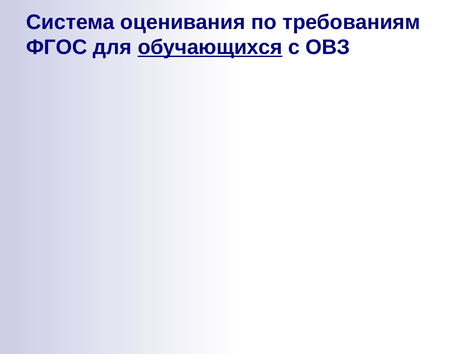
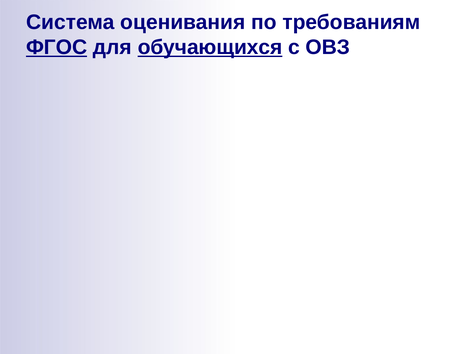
ФГОС underline: none -> present (57, 47)
